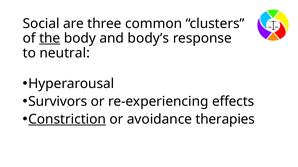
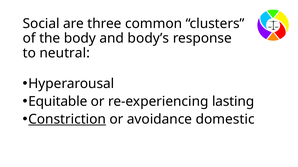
the underline: present -> none (50, 38)
Survivors: Survivors -> Equitable (58, 102)
effects: effects -> lasting (233, 102)
therapies: therapies -> domestic (225, 120)
